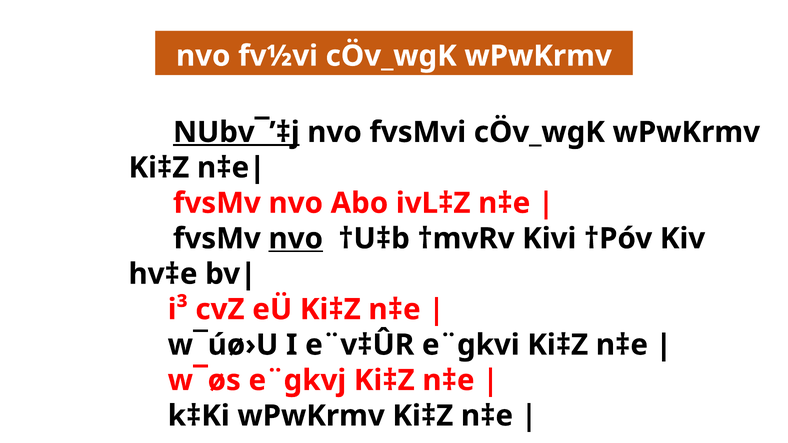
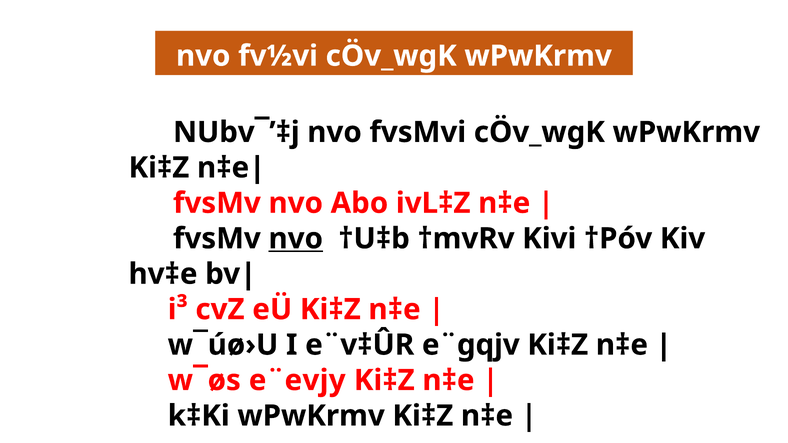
NUbv¯’‡j underline: present -> none (236, 132)
e¨gkvi: e¨gkvi -> e¨gqjv (471, 345)
e¨gkvj: e¨gkvj -> e¨evjy (297, 381)
